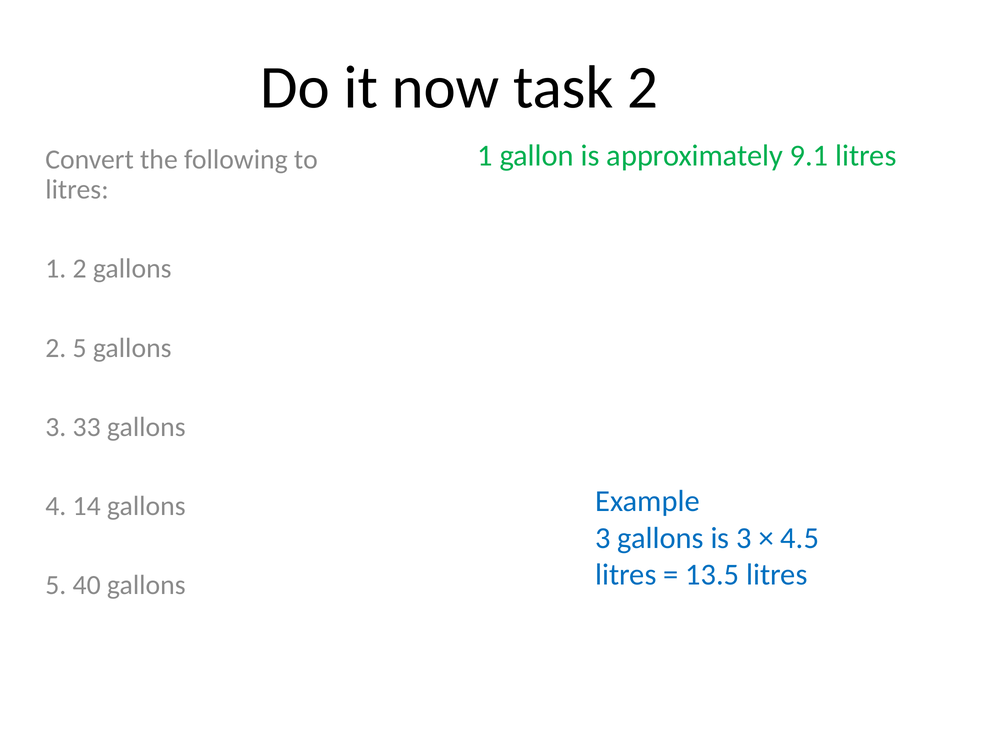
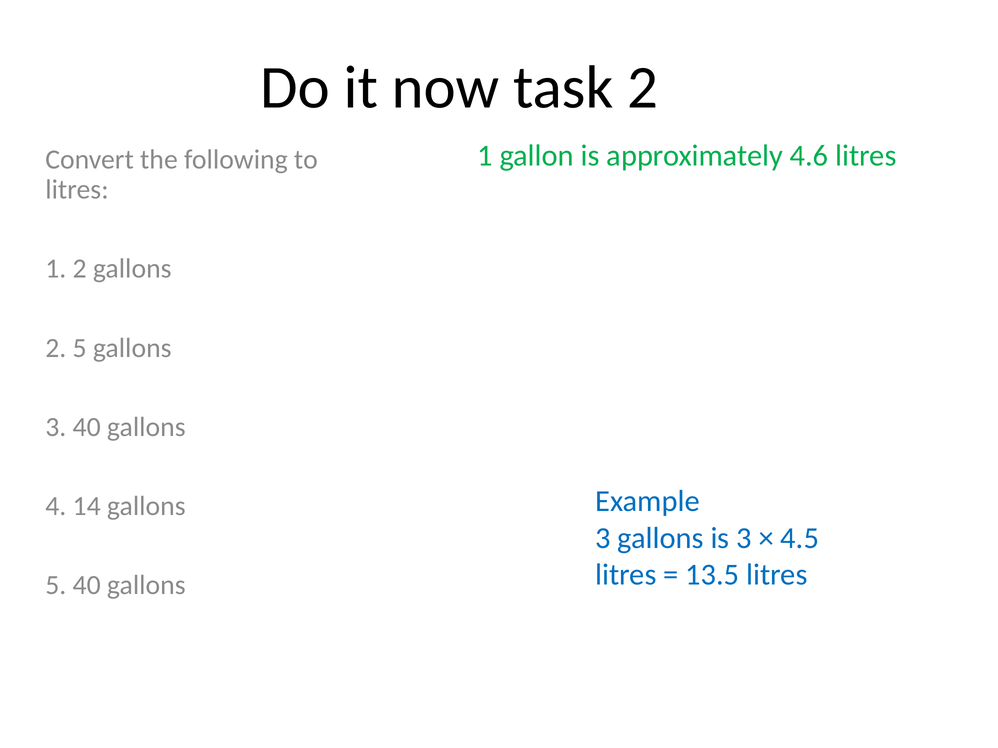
9.1: 9.1 -> 4.6 (809, 156)
3 33: 33 -> 40 (87, 427)
